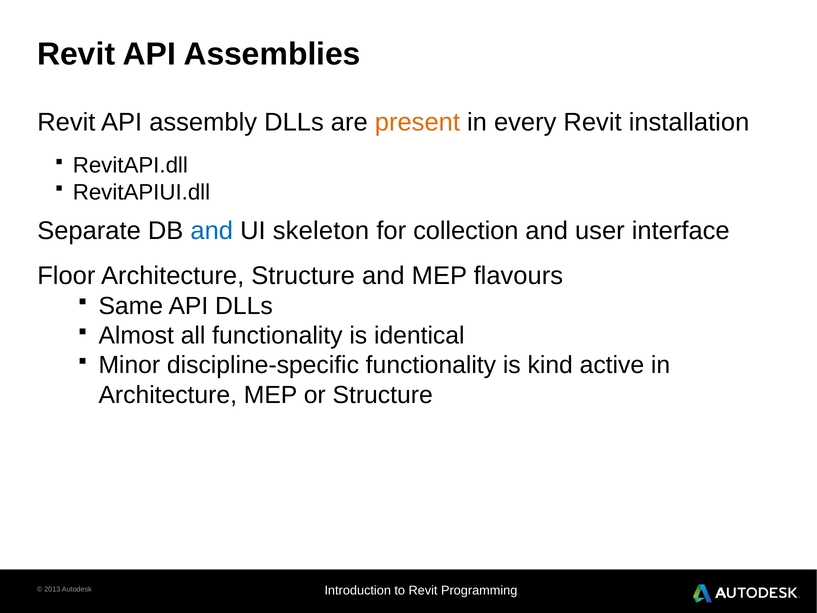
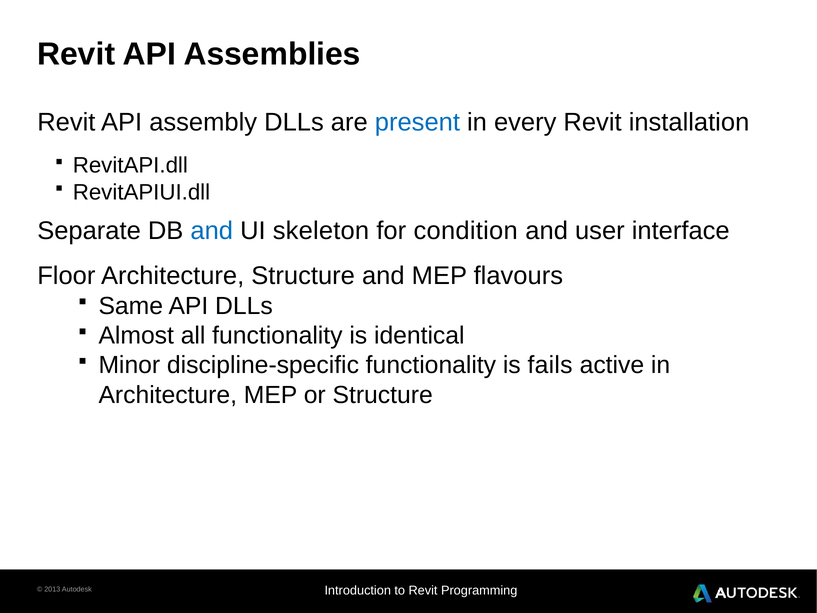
present colour: orange -> blue (417, 122)
collection: collection -> condition (466, 231)
kind: kind -> fails (550, 365)
